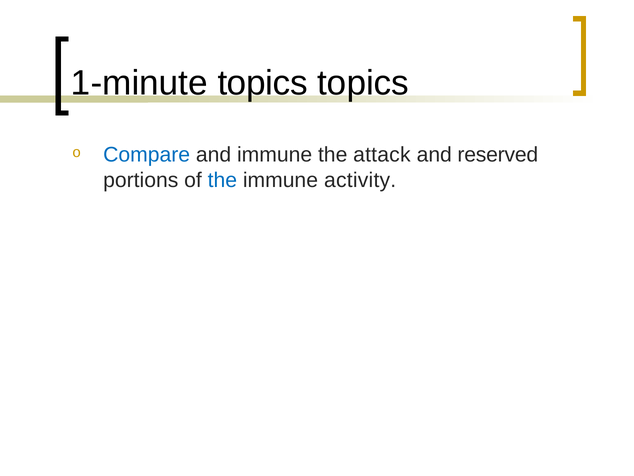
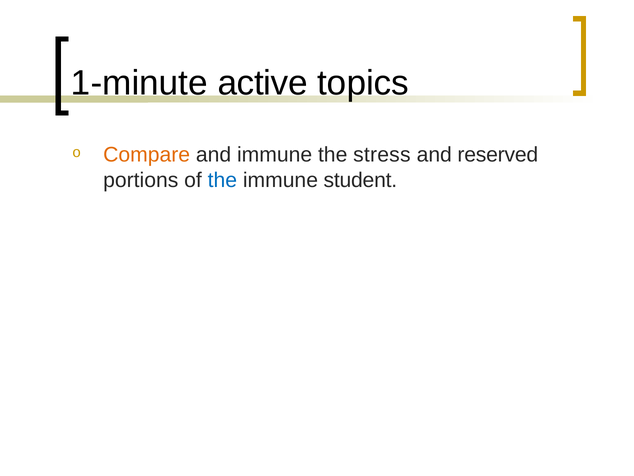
1-minute topics: topics -> active (263, 83)
Compare colour: blue -> orange (147, 155)
attack: attack -> stress (382, 155)
activity: activity -> student (360, 180)
